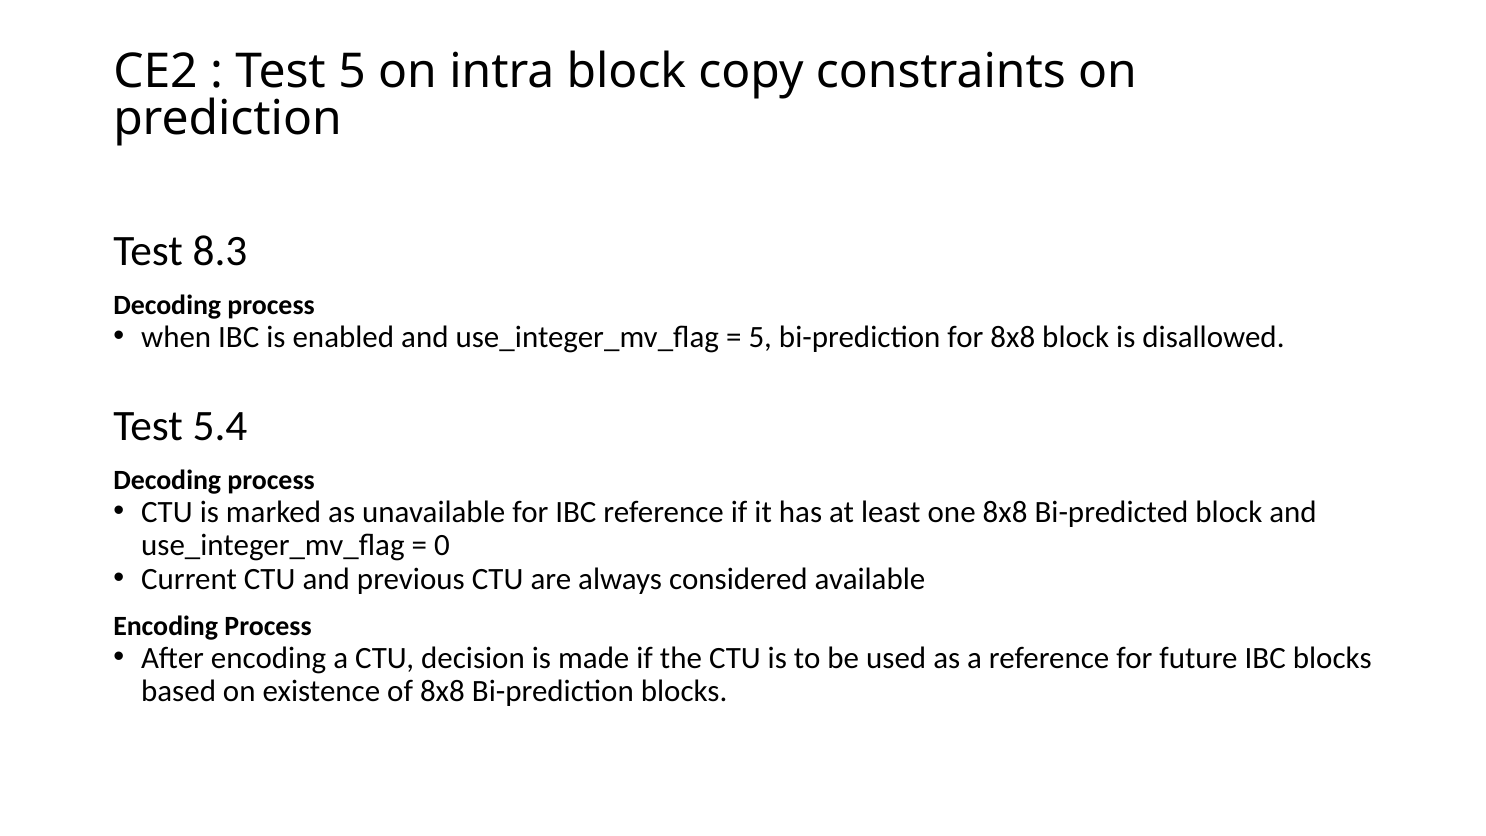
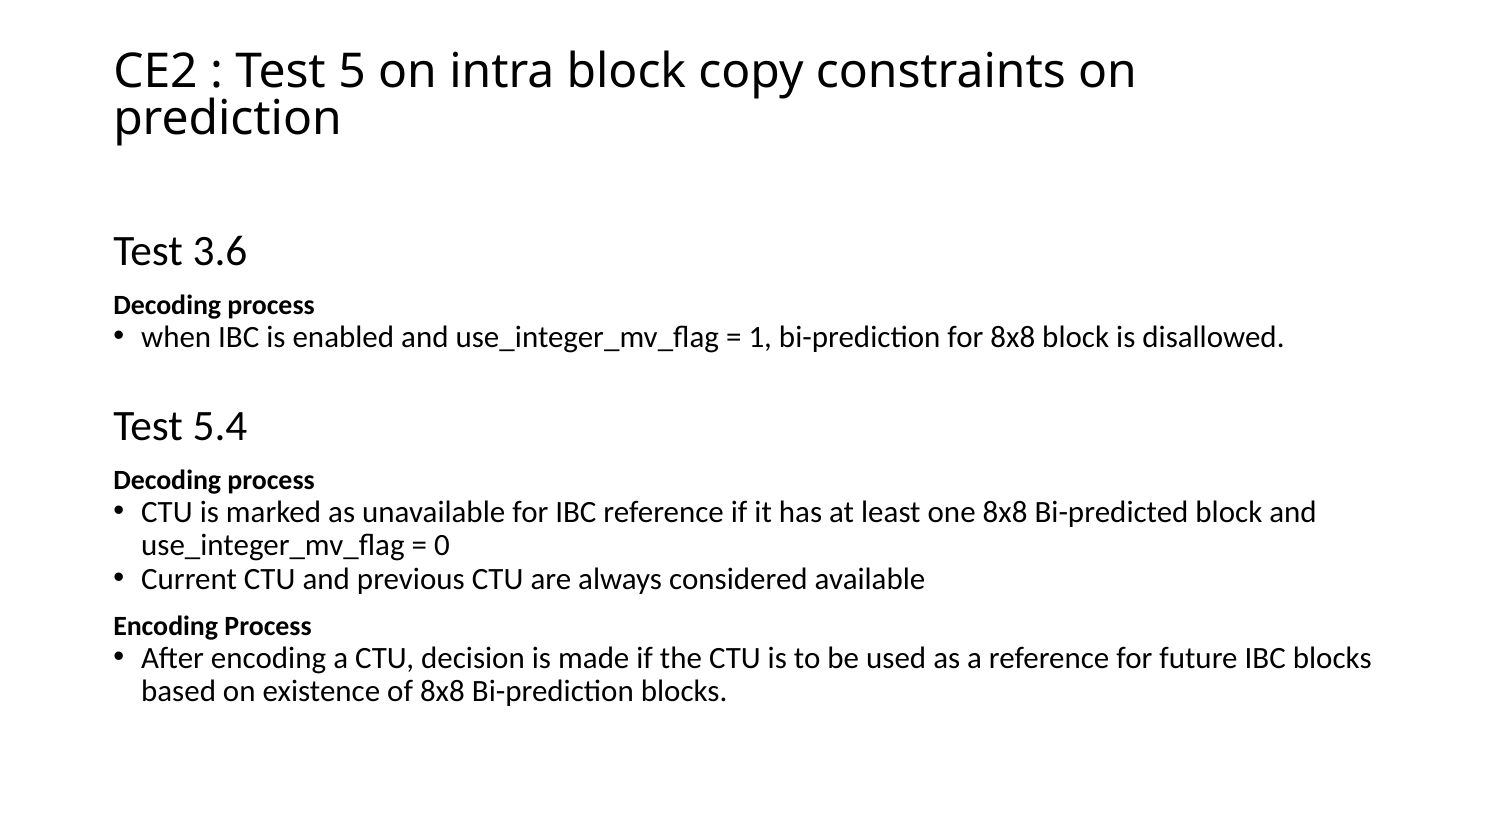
8.3: 8.3 -> 3.6 (220, 251)
5: 5 -> 1 (760, 337)
